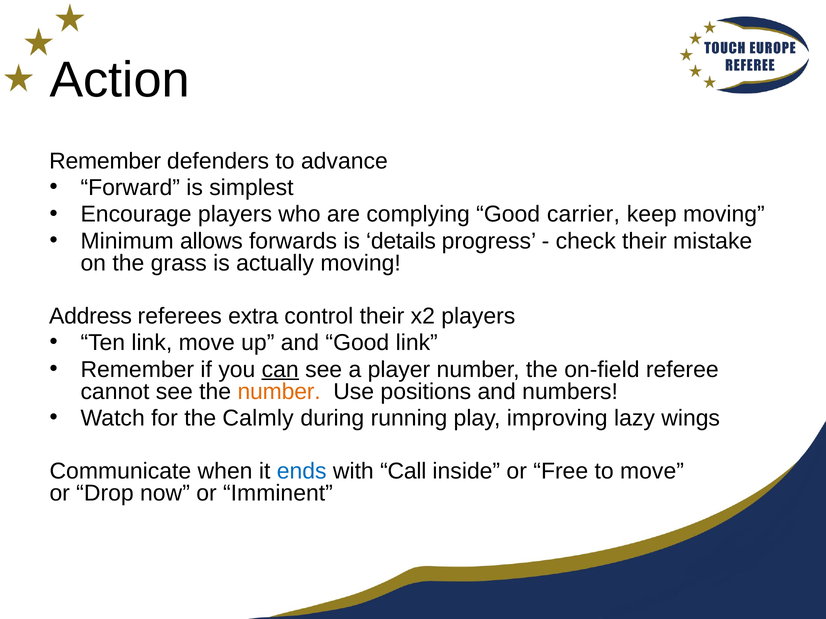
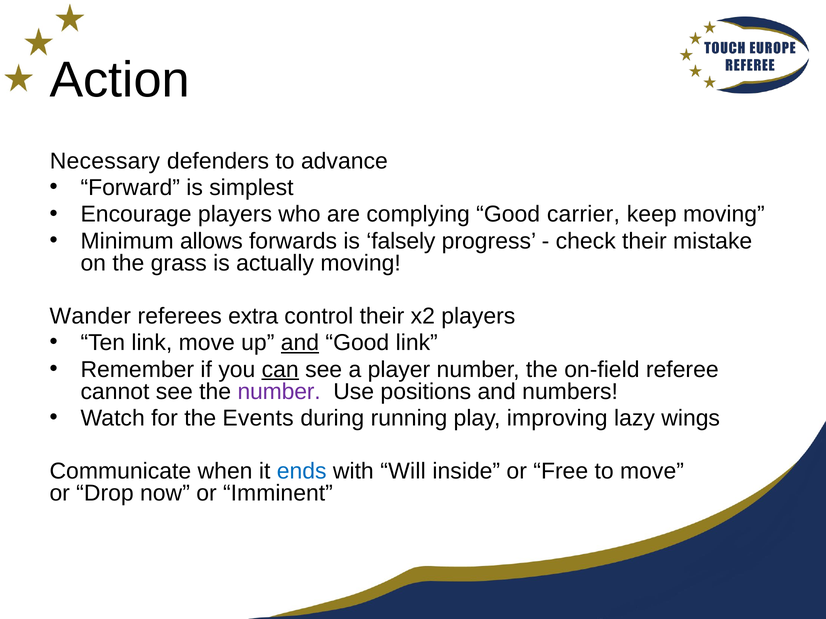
Remember: Remember -> Necessary (105, 161)
details: details -> falsely (401, 241)
Address: Address -> Wander (90, 317)
and underline: none -> present (300, 343)
number colour: orange -> purple (279, 392)
Calmly: Calmly -> Events (258, 418)
Call: Call -> Will (403, 472)
